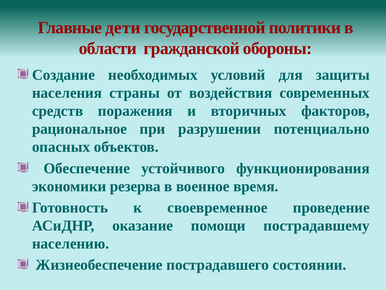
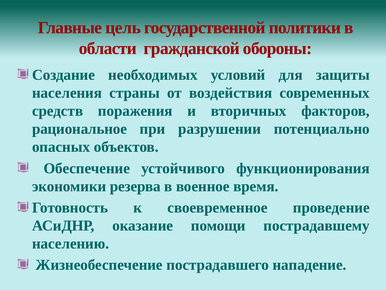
дети: дети -> цель (123, 28)
состоянии: состоянии -> нападение (310, 265)
